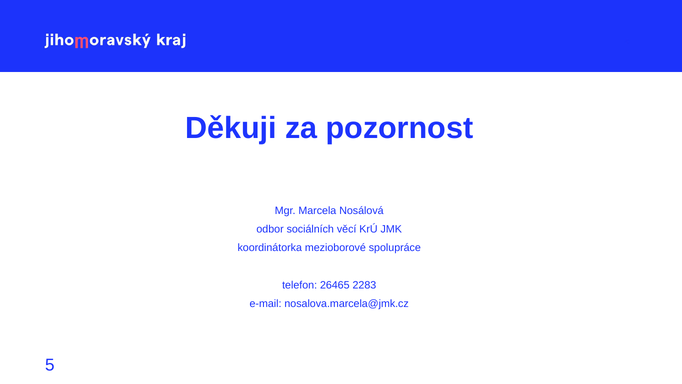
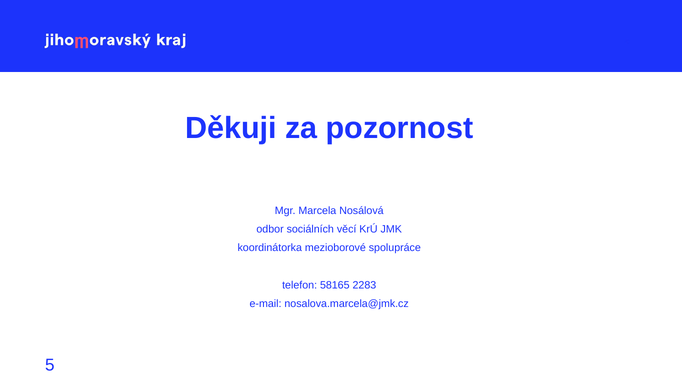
26465: 26465 -> 58165 (335, 285)
